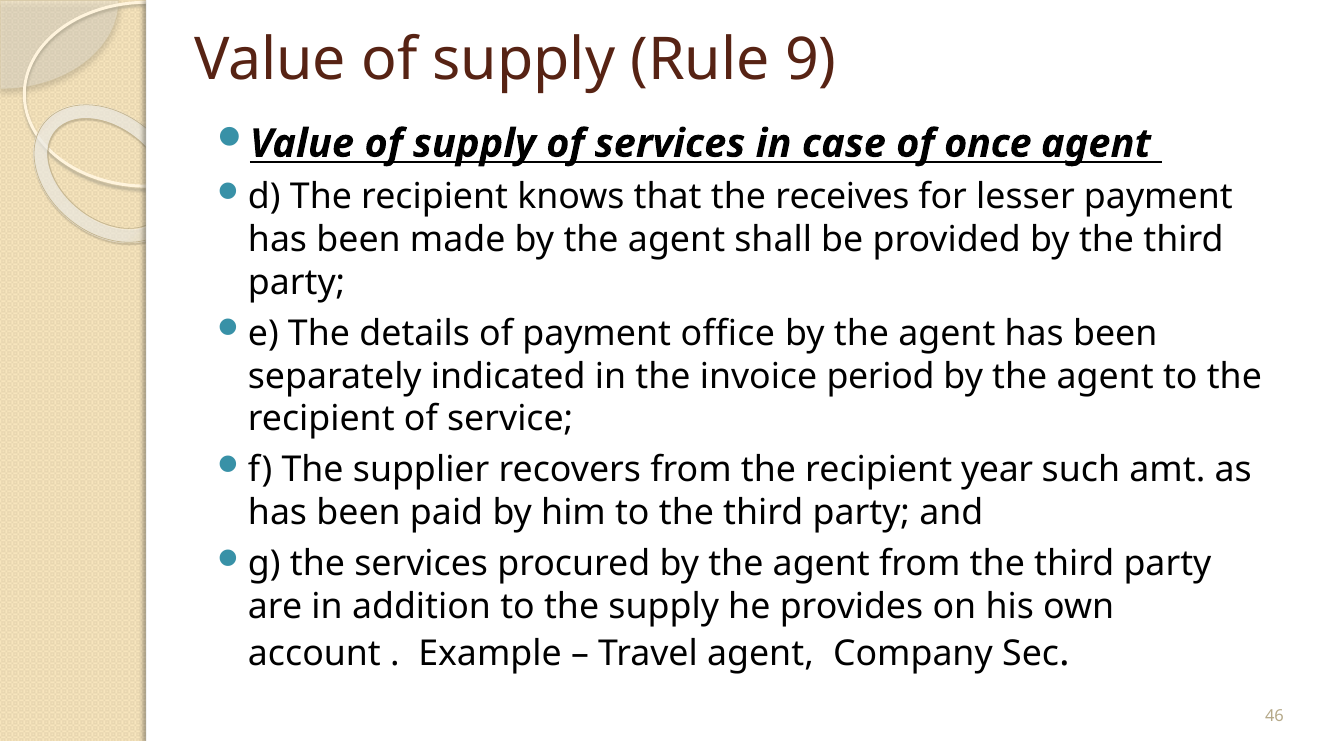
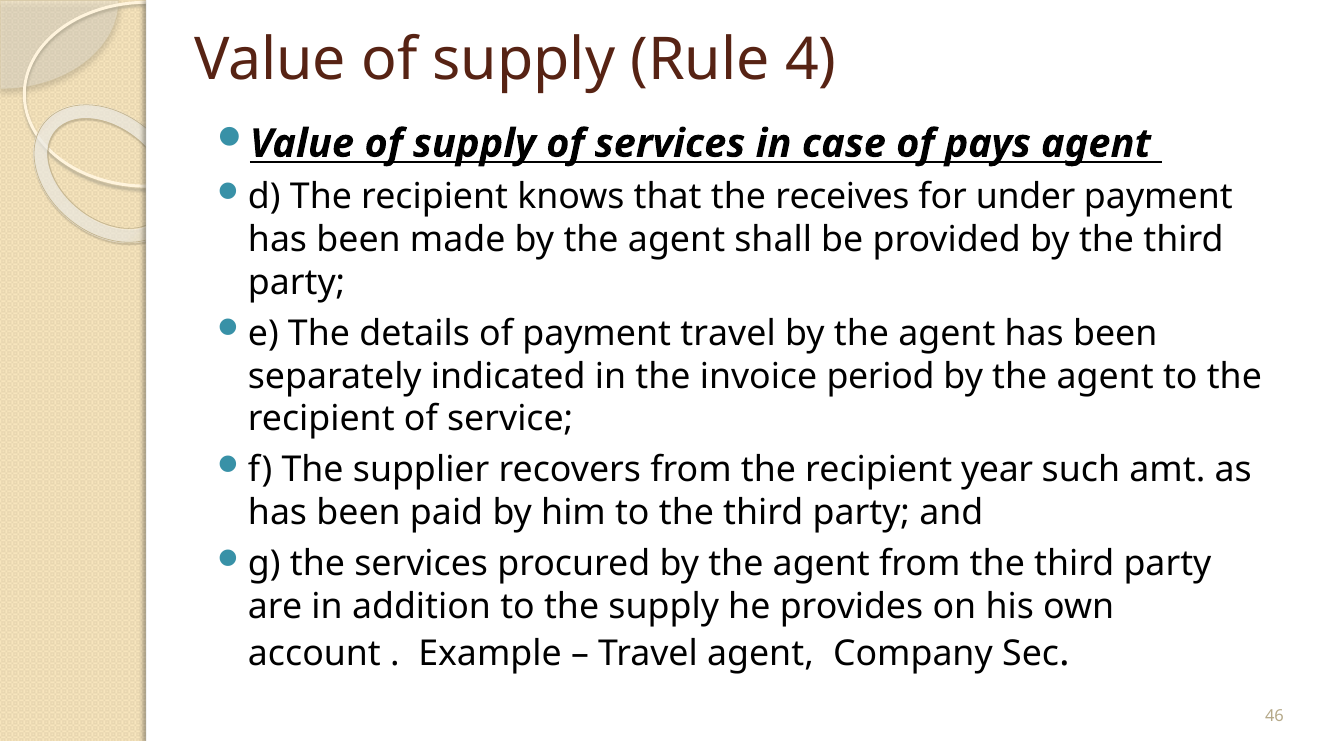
9: 9 -> 4 (811, 60)
once: once -> pays (988, 144)
lesser: lesser -> under (1026, 197)
payment office: office -> travel (728, 334)
